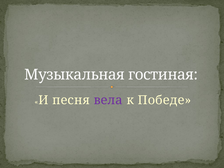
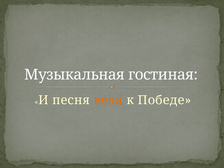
вела colour: purple -> orange (108, 100)
